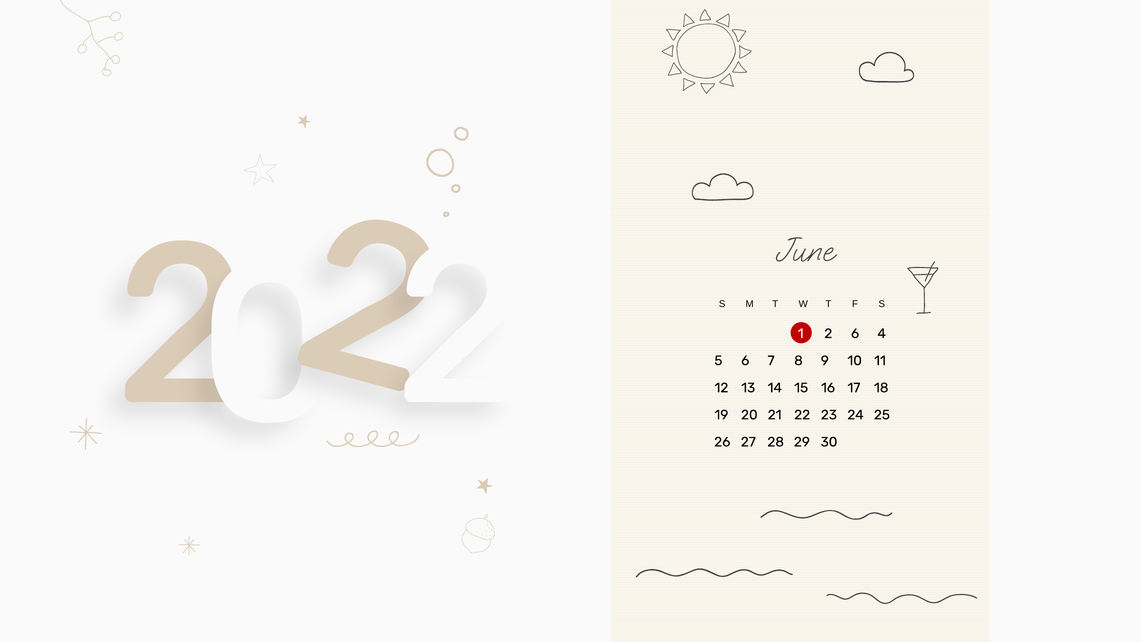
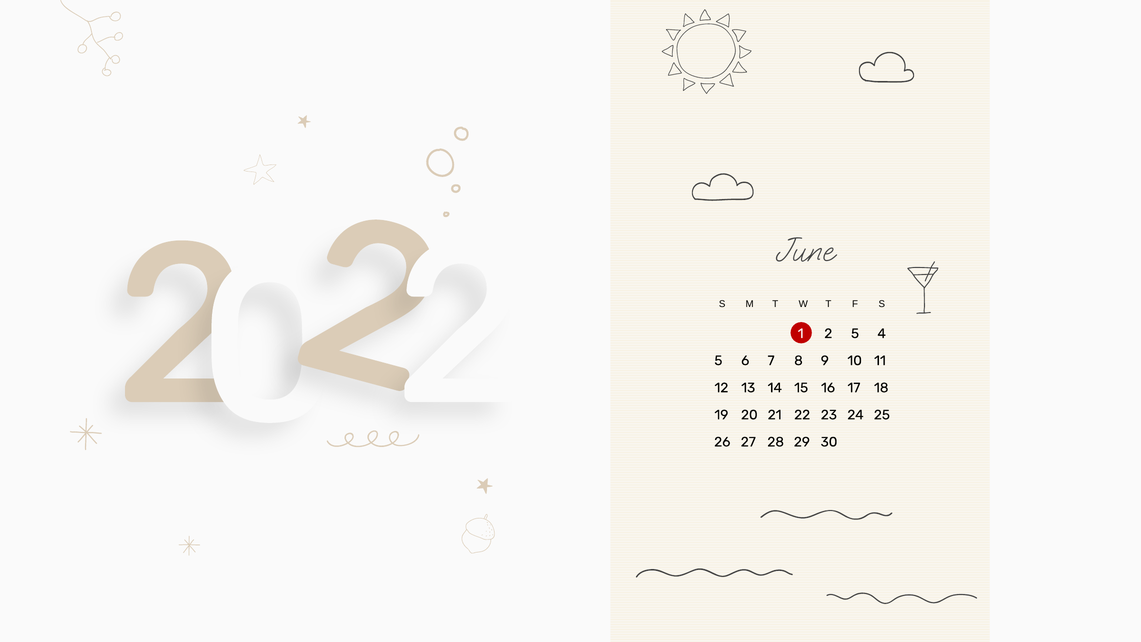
2 6: 6 -> 5 (855, 333)
